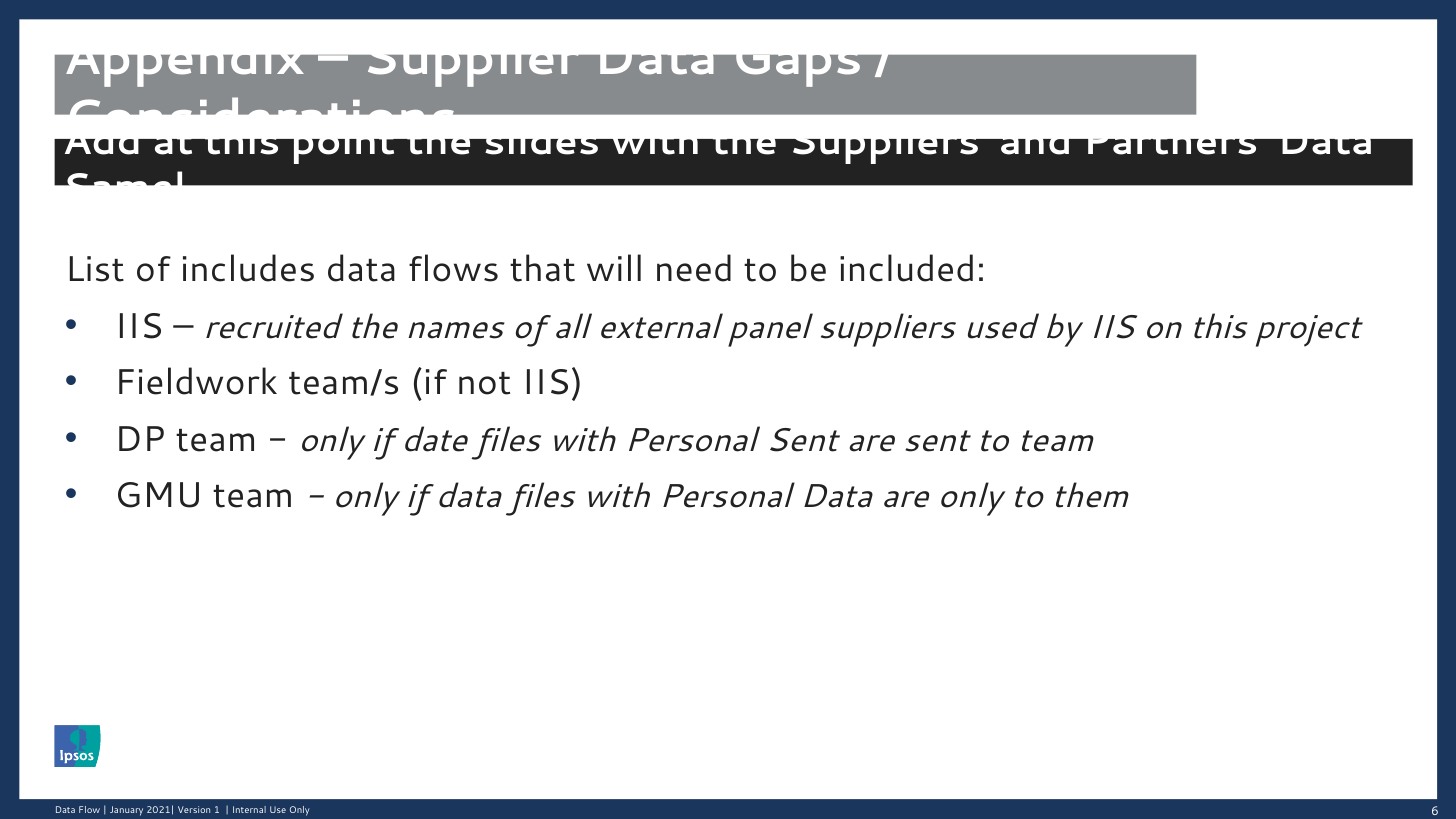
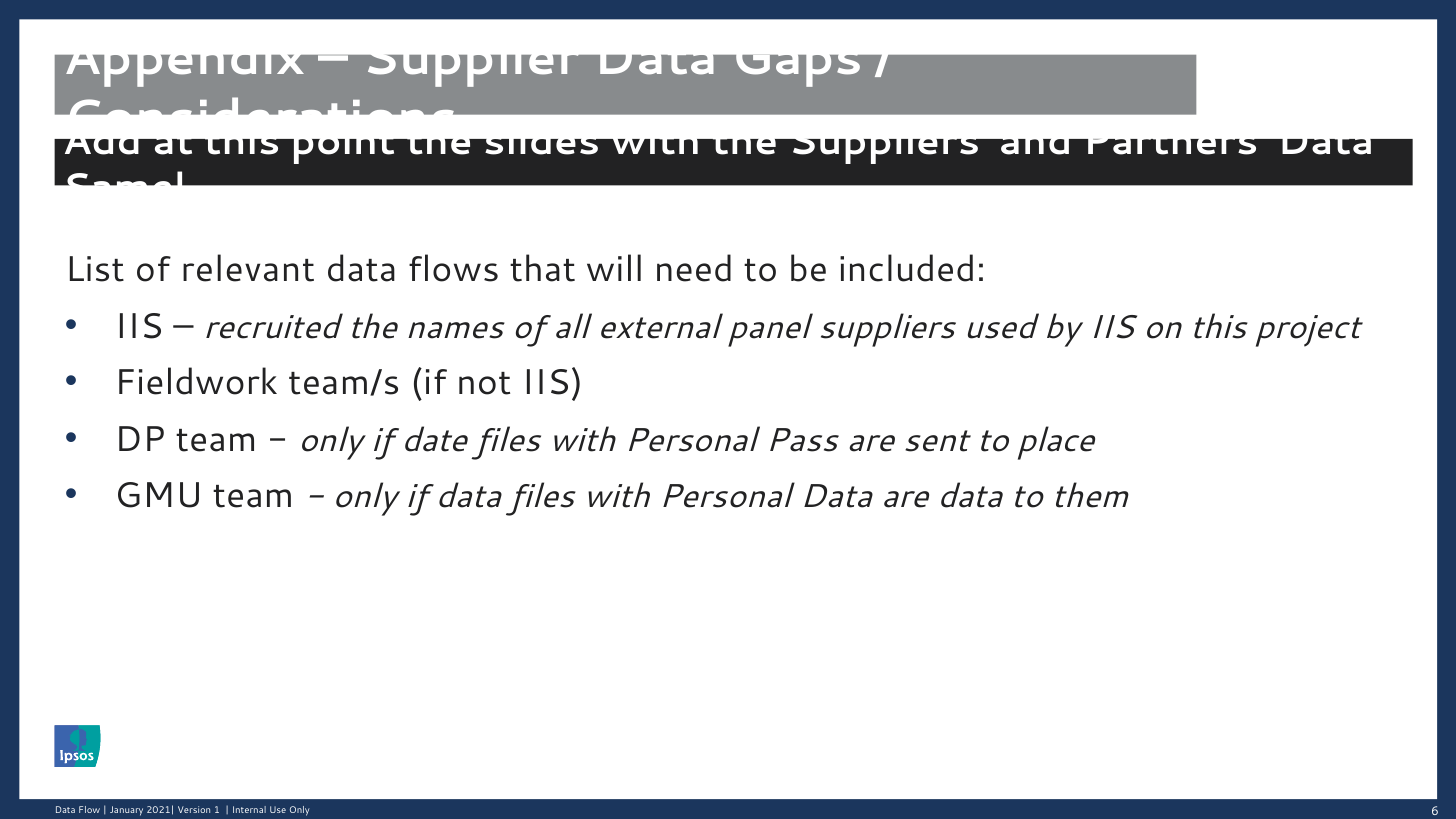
includes: includes -> relevant (248, 270)
Personal Sent: Sent -> Pass (802, 440)
to team: team -> place (1056, 440)
are only: only -> data (970, 497)
